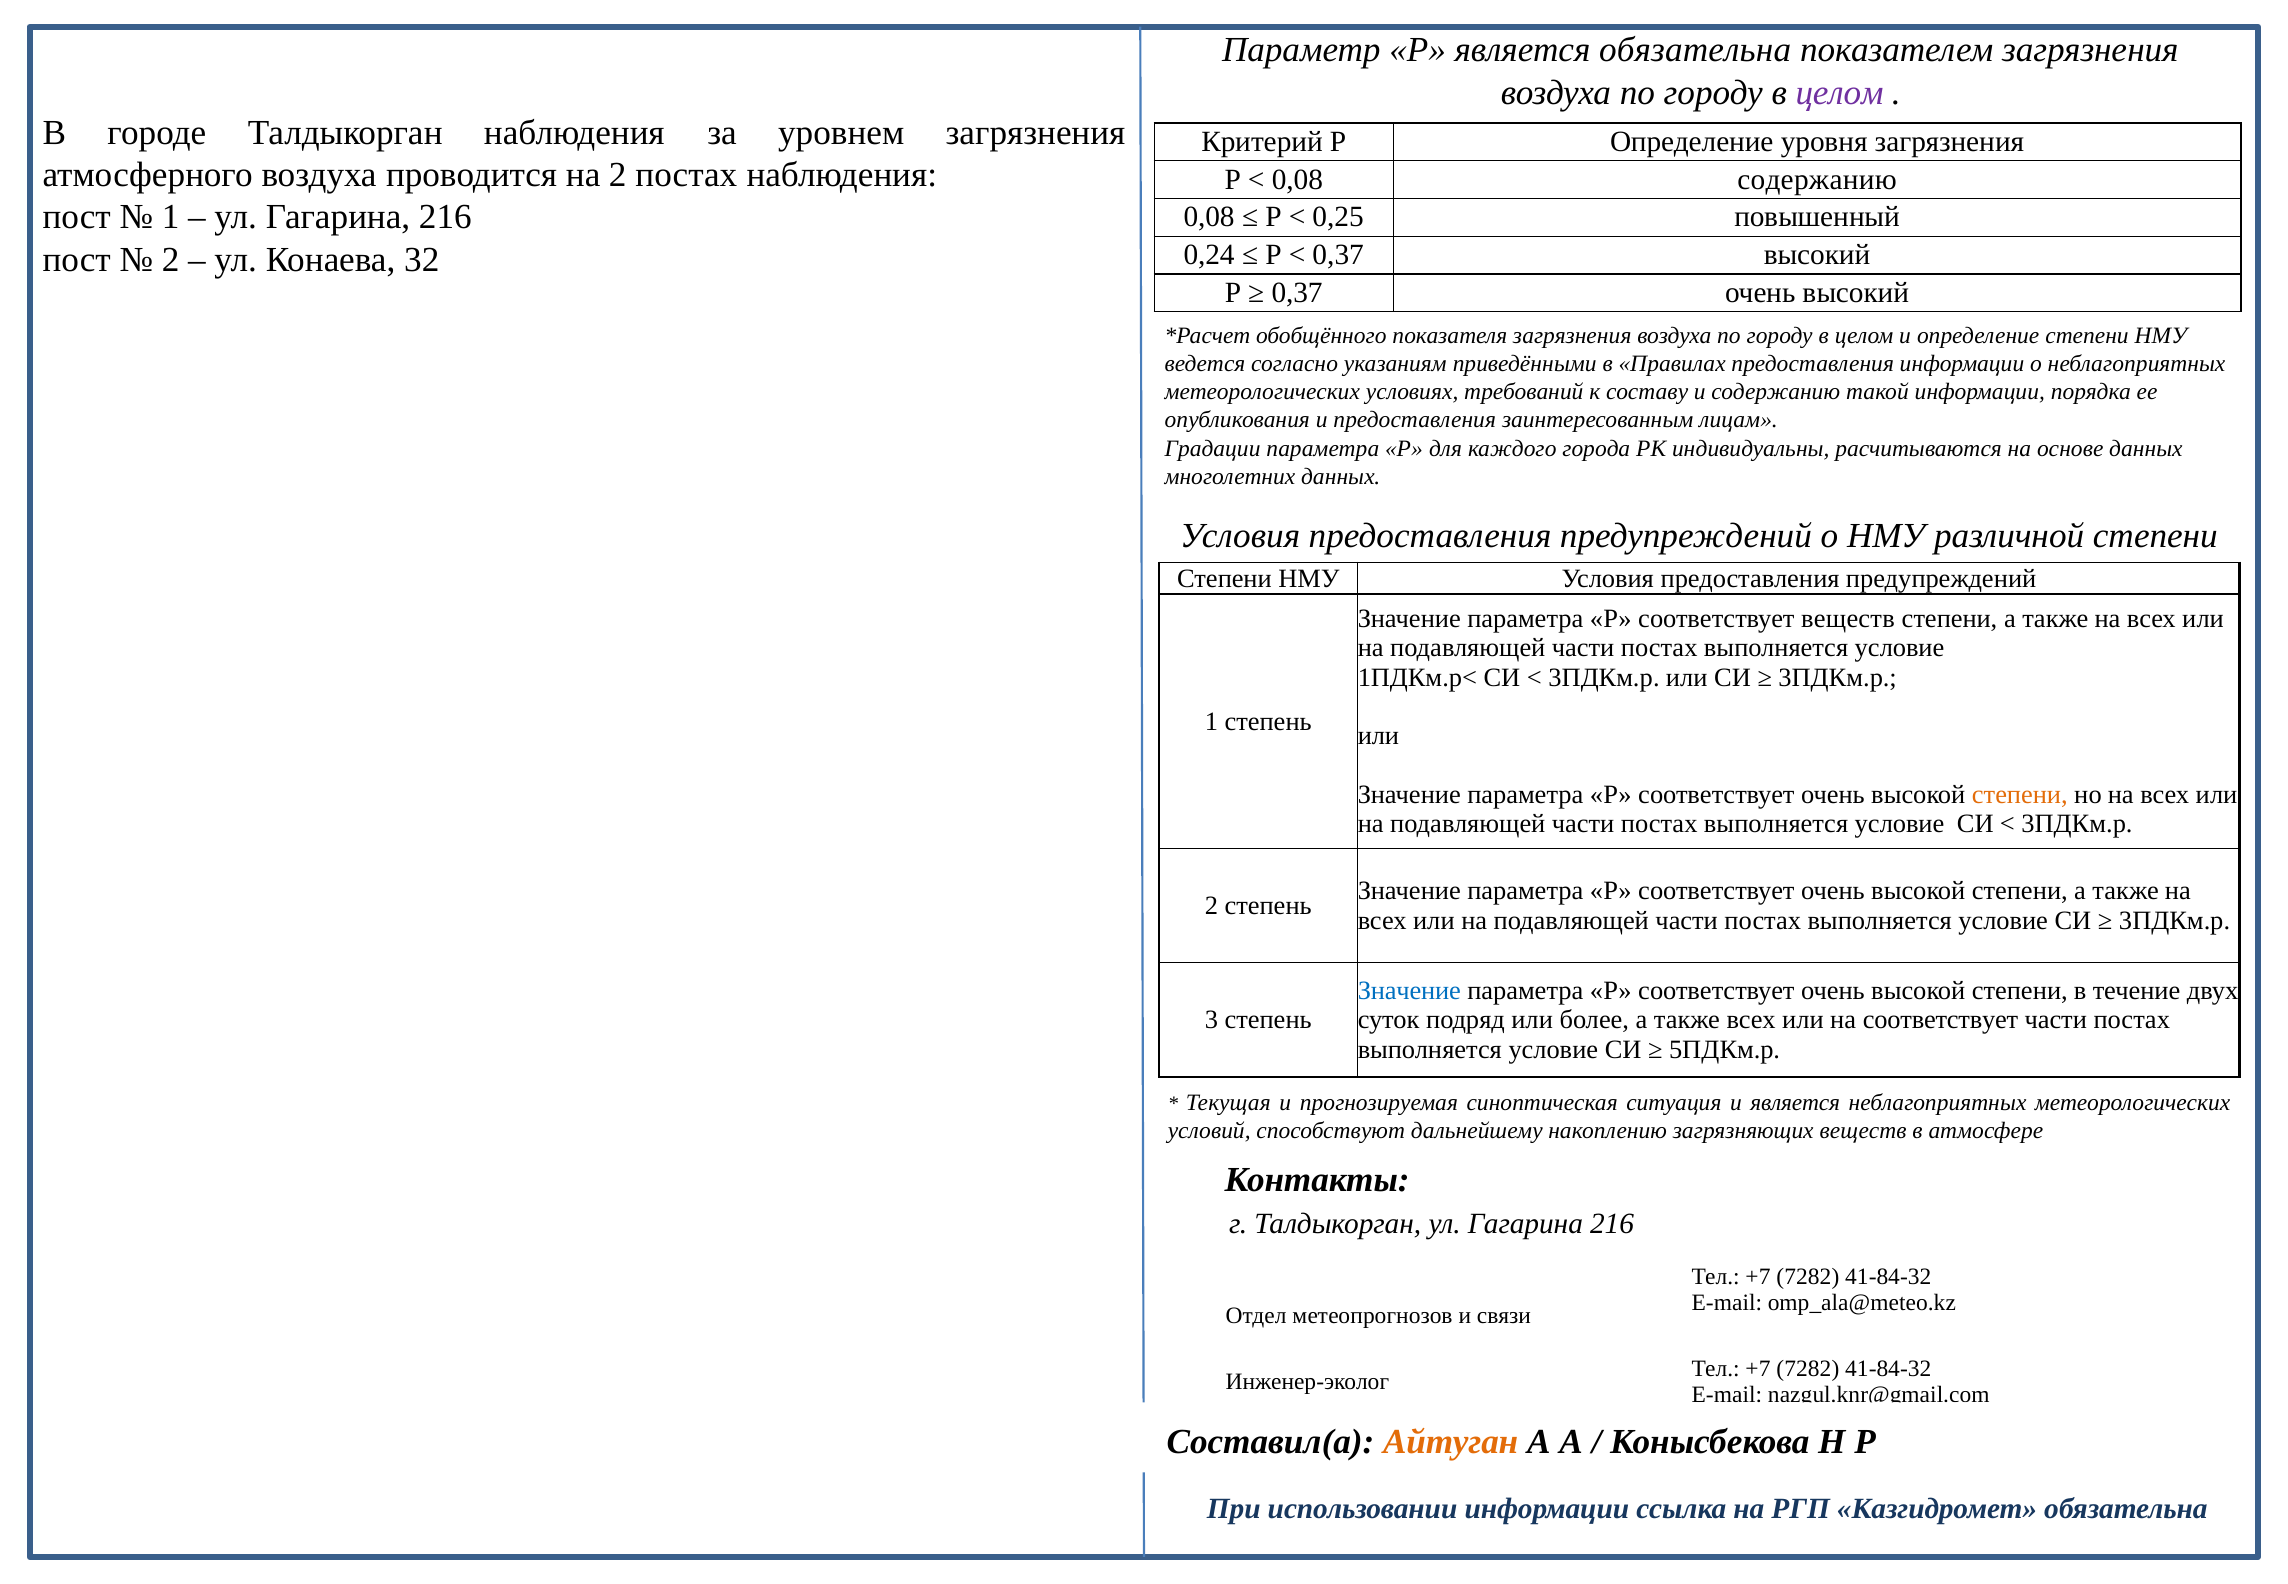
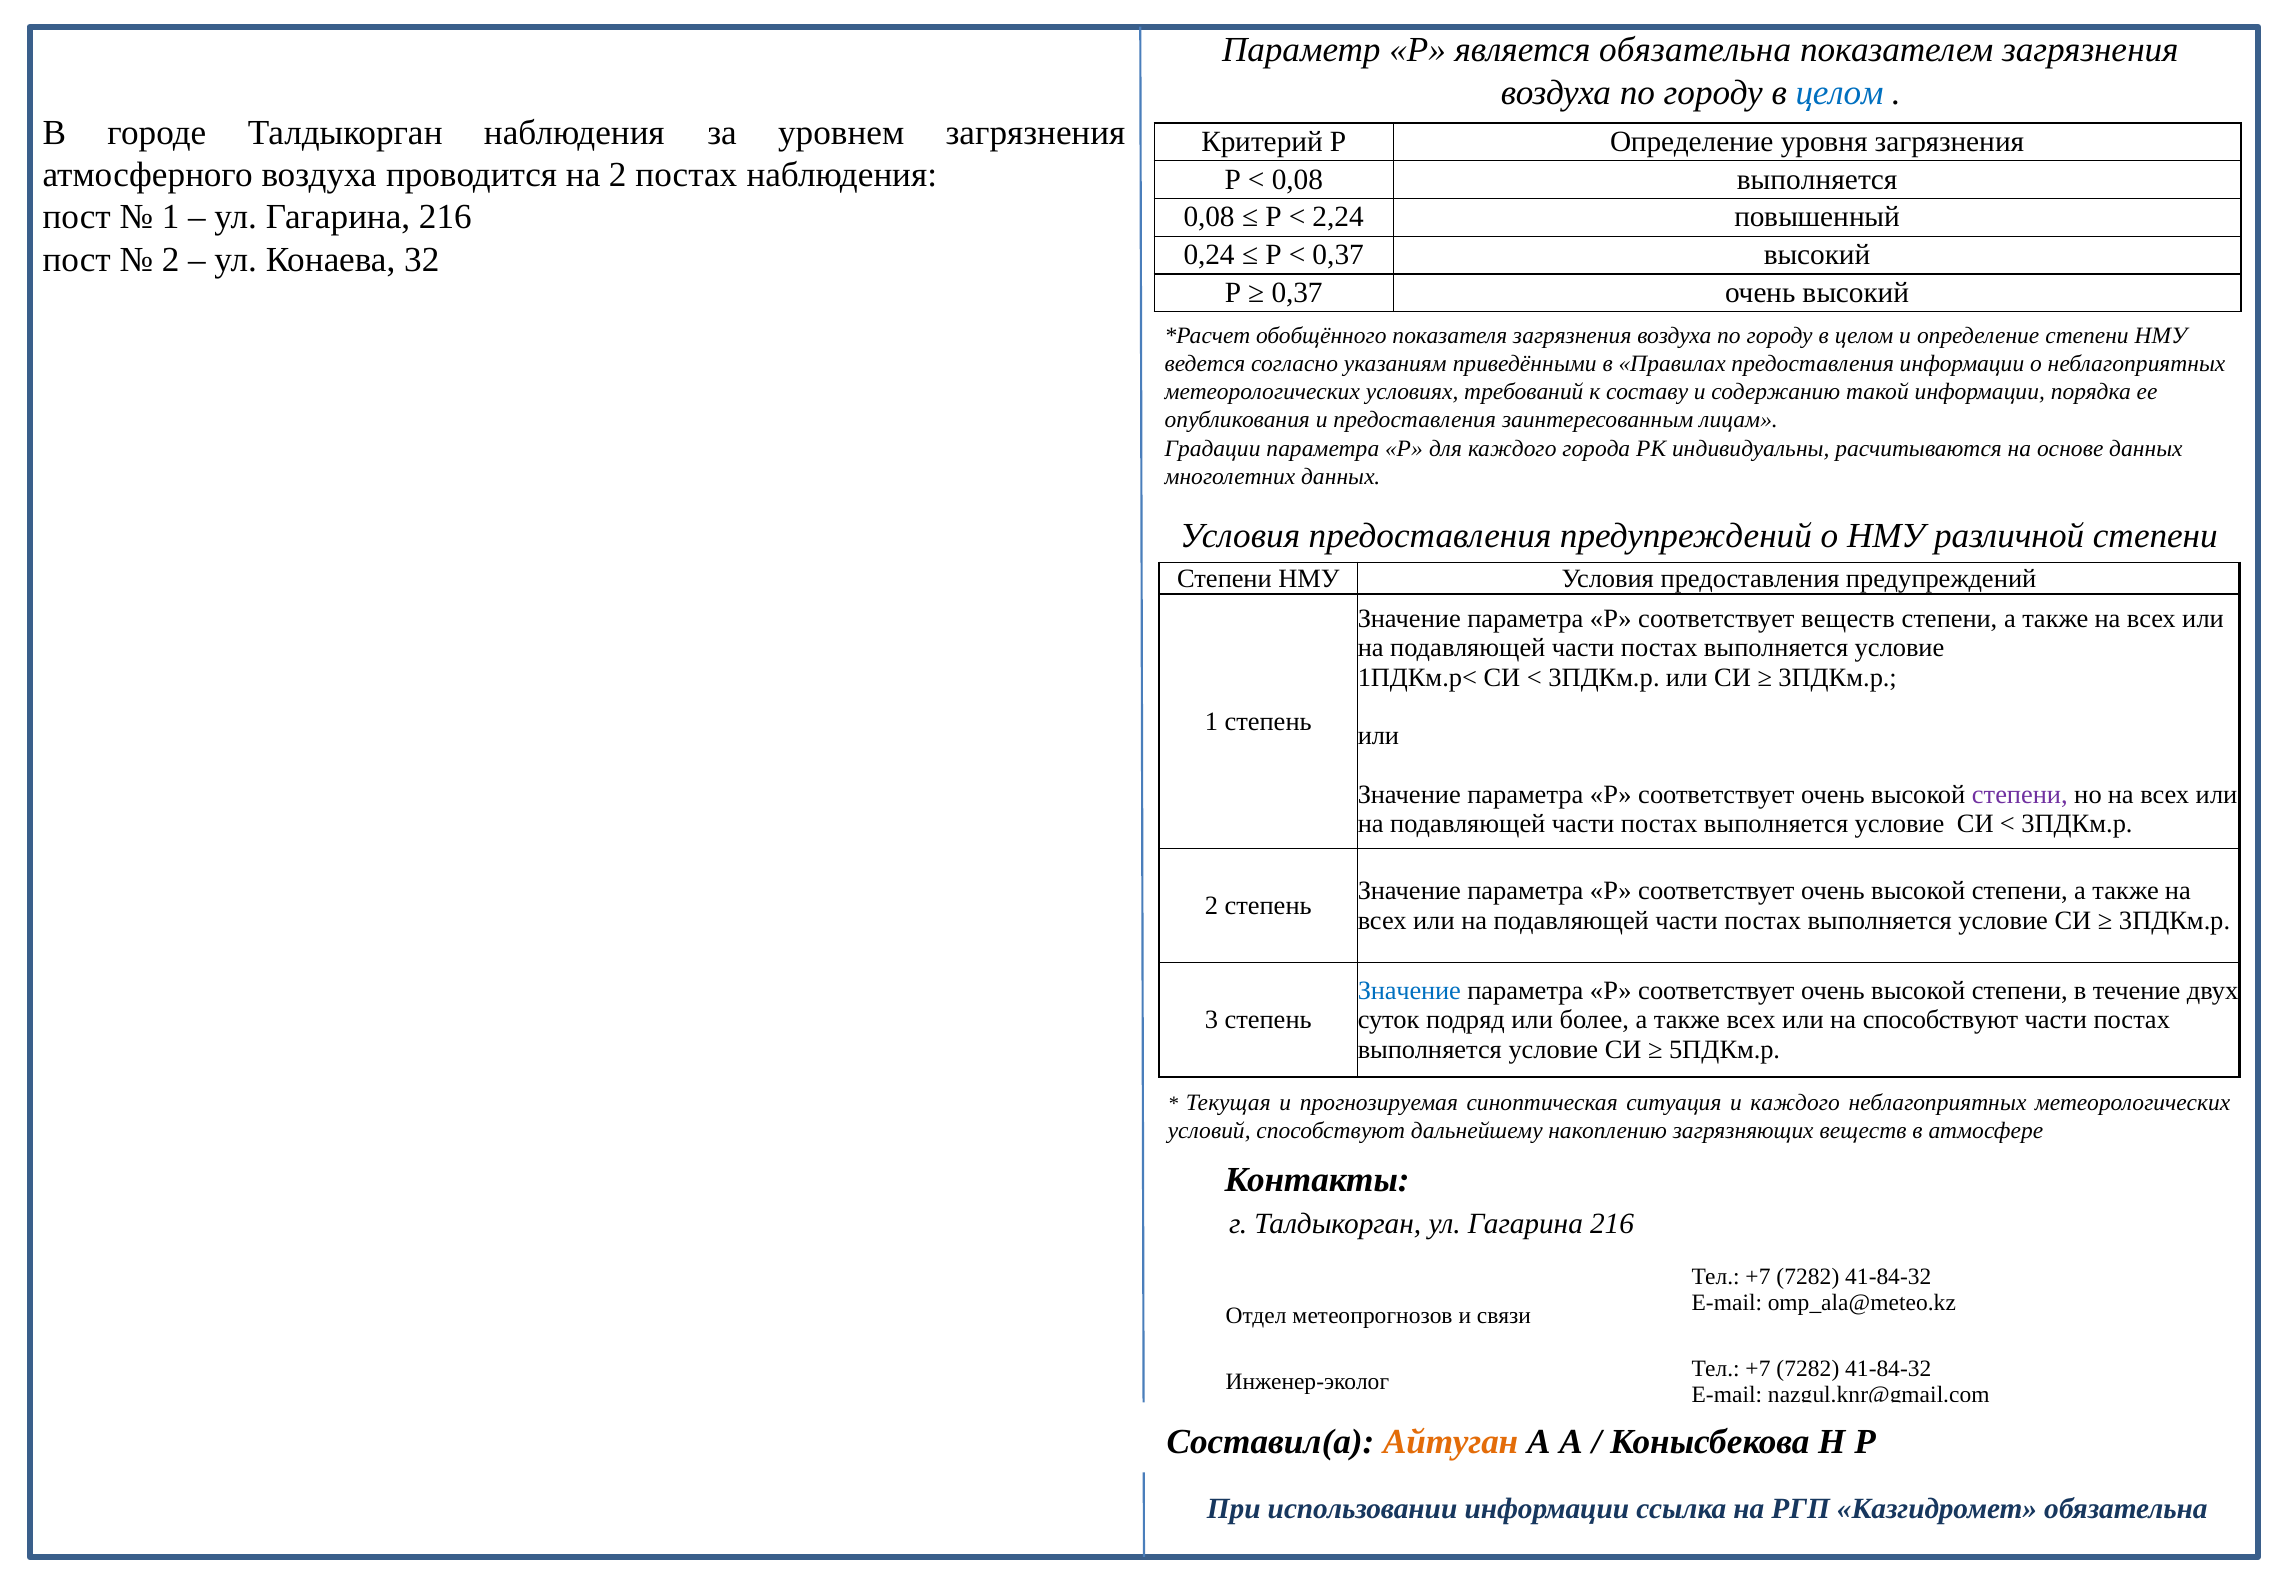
целом colour: purple -> blue (1840, 92)
0,08 содержанию: содержанию -> выполняется (1817, 179)
0,25: 0,25 -> 2,24 (1338, 217)
степени colour: orange -> purple (2020, 795)
на соответствует: соответствует -> способствуют (1940, 1020)
и является: является -> каждого (1795, 1102)
